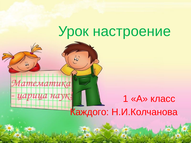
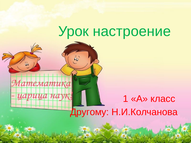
Каждого: Каждого -> Другому (89, 112)
